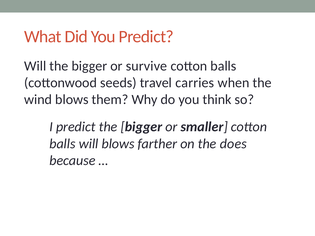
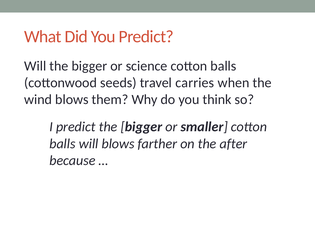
survive: survive -> science (147, 66)
does: does -> after (233, 144)
